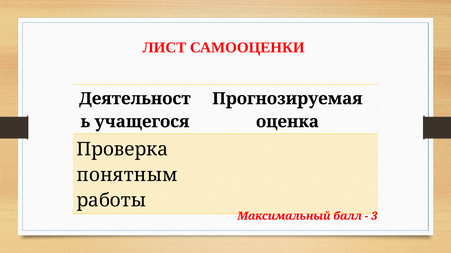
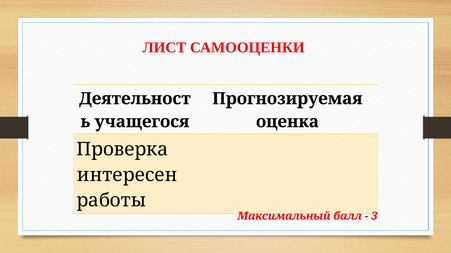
понятным: понятным -> интересен (127, 175)
